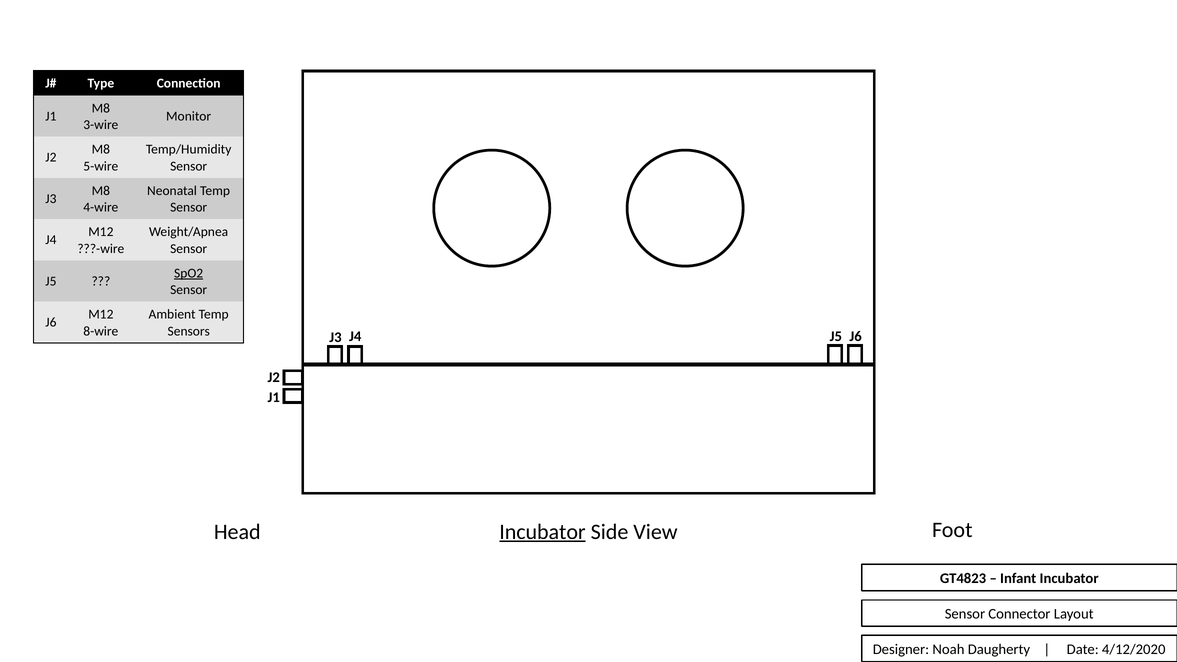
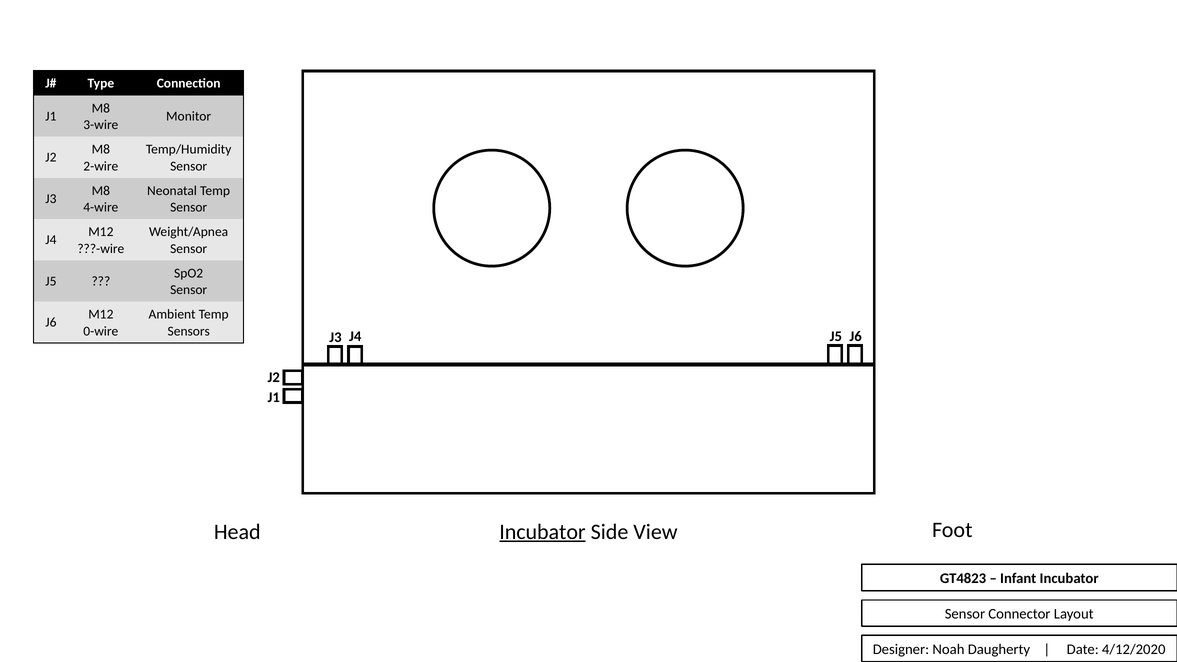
5-wire: 5-wire -> 2-wire (101, 166)
SpO2 underline: present -> none (189, 273)
8-wire: 8-wire -> 0-wire (101, 331)
